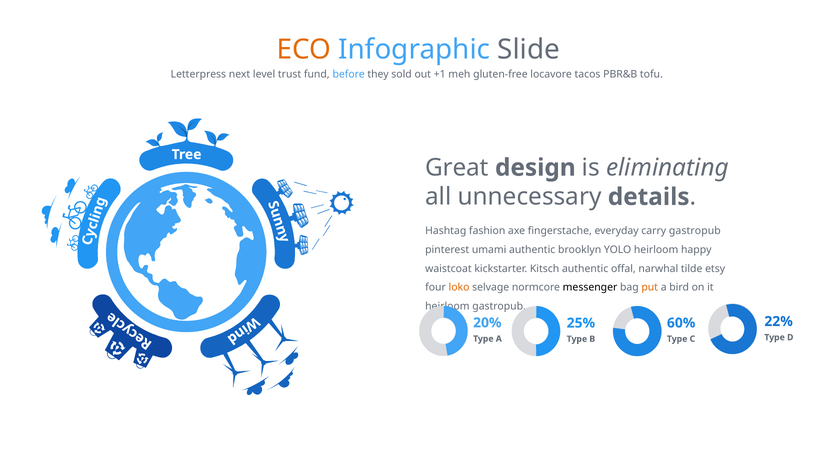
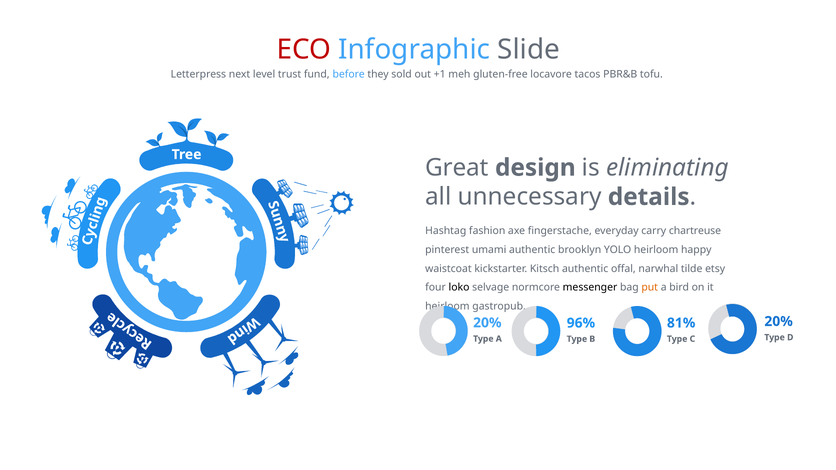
ECO colour: orange -> red (304, 50)
carry gastropub: gastropub -> chartreuse (695, 231)
loko colour: orange -> black (459, 288)
22%: 22% -> 20% (779, 322)
25%: 25% -> 96% (581, 323)
60%: 60% -> 81% (681, 323)
